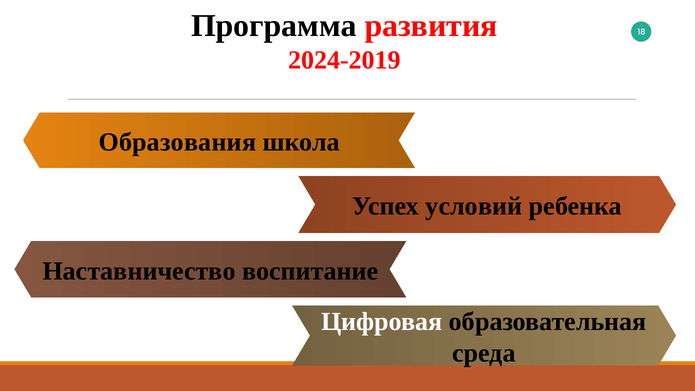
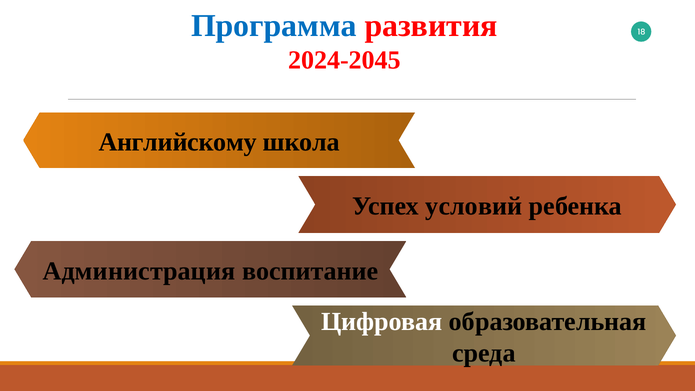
Программа colour: black -> blue (274, 26)
2024-2019: 2024-2019 -> 2024-2045 (344, 60)
Образования: Образования -> Английскому (178, 142)
Наставничество: Наставничество -> Администрация (139, 271)
